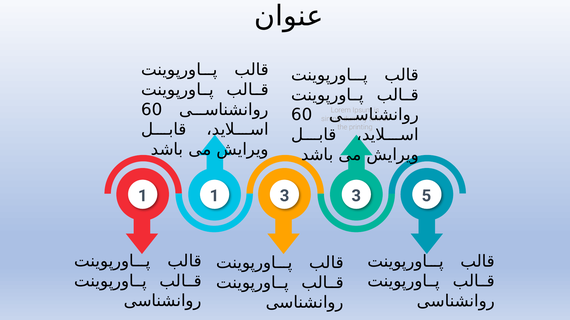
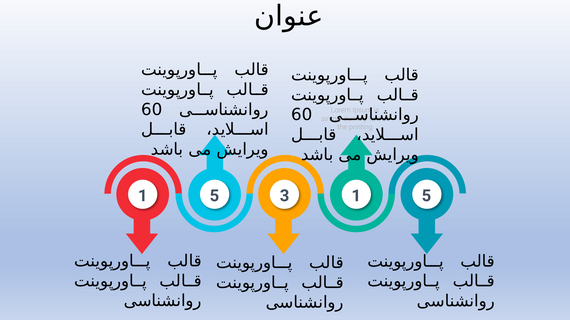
1: 1 -> 5 (214, 196)
3 3: 3 -> 1 (356, 196)
